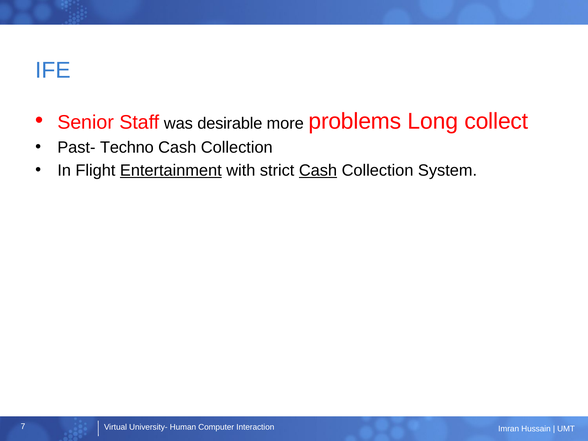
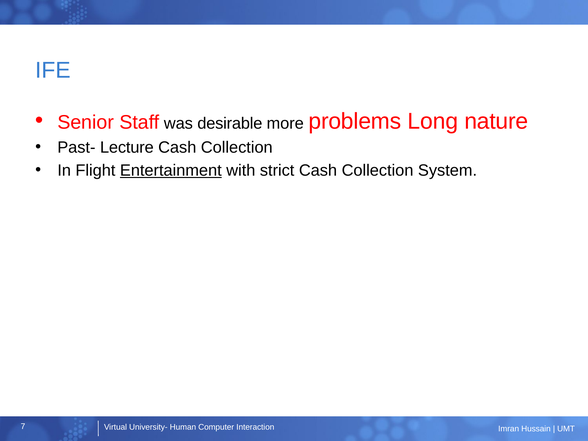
collect: collect -> nature (496, 121)
Techno: Techno -> Lecture (127, 148)
Cash underline: present -> none (318, 170)
